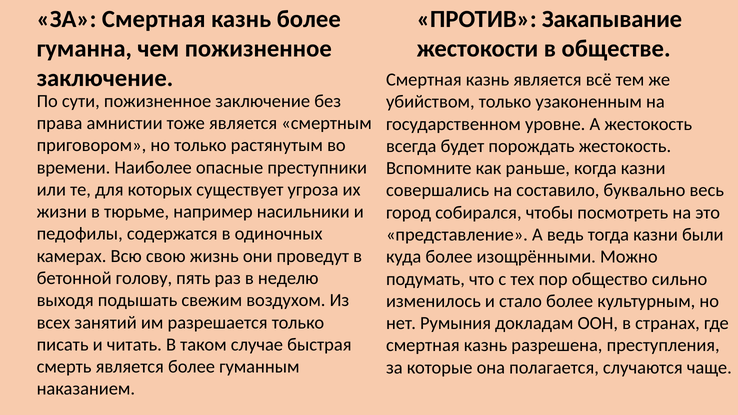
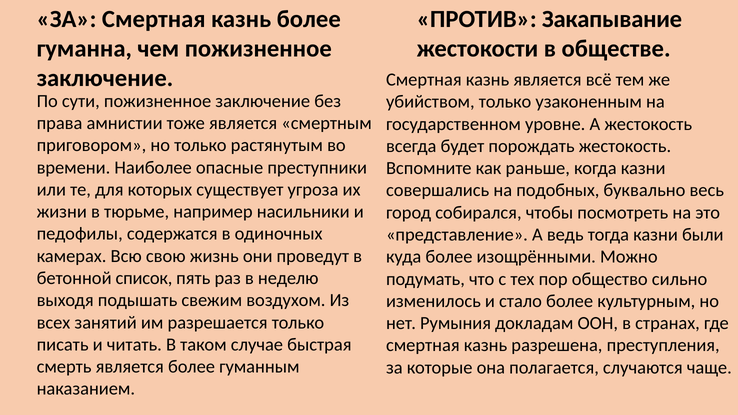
составило: составило -> подобных (558, 190)
голову: голову -> список (144, 278)
